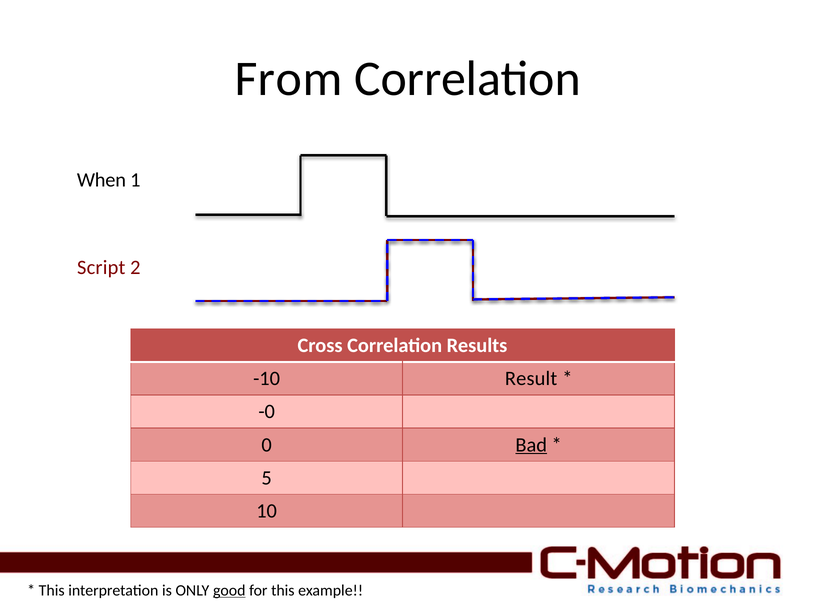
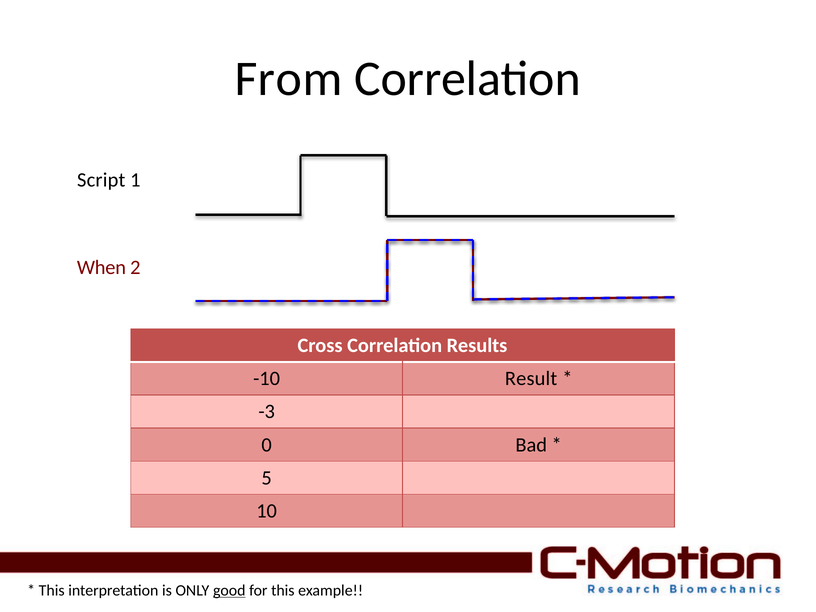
When: When -> Script (101, 180)
Script: Script -> When (101, 267)
-0: -0 -> -3 (267, 412)
Bad underline: present -> none (531, 445)
